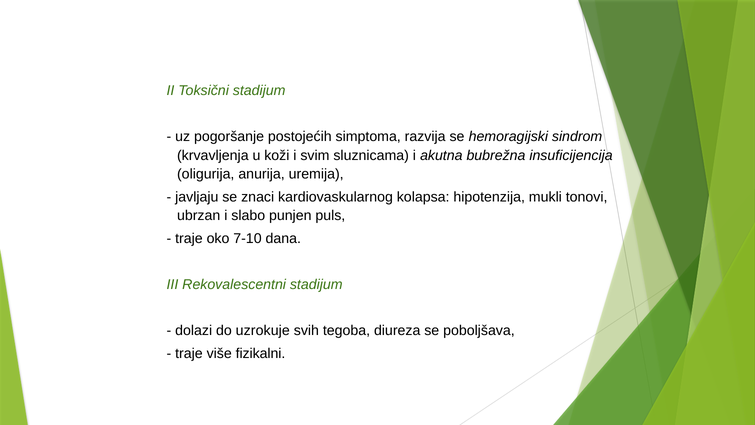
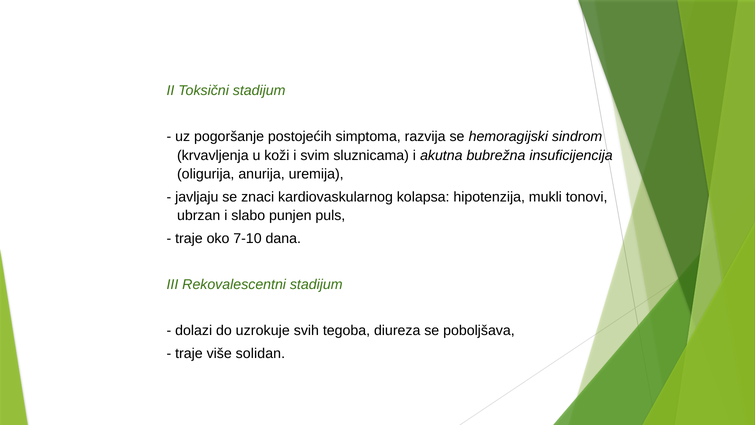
fizikalni: fizikalni -> solidan (260, 353)
